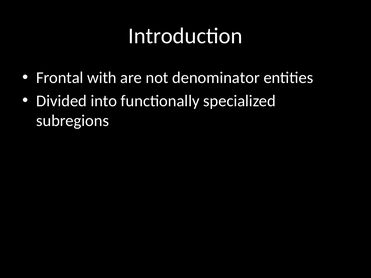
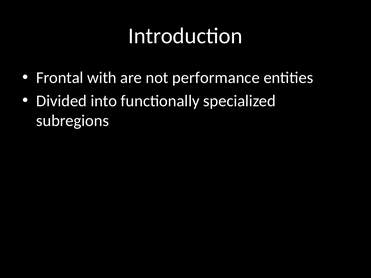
denominator: denominator -> performance (216, 78)
